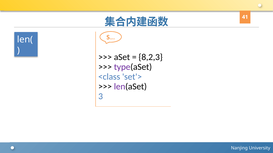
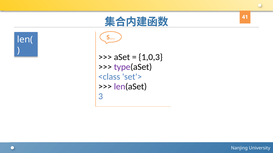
8,2,3: 8,2,3 -> 1,0,3 (151, 57)
